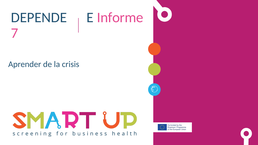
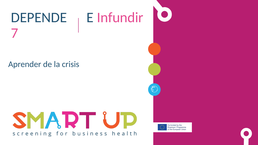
Informe: Informe -> Infundir (120, 18)
